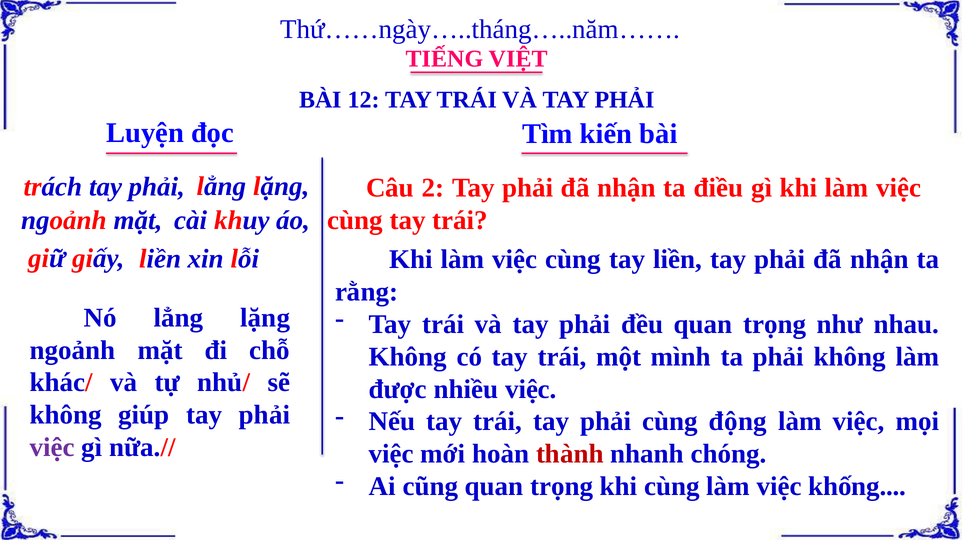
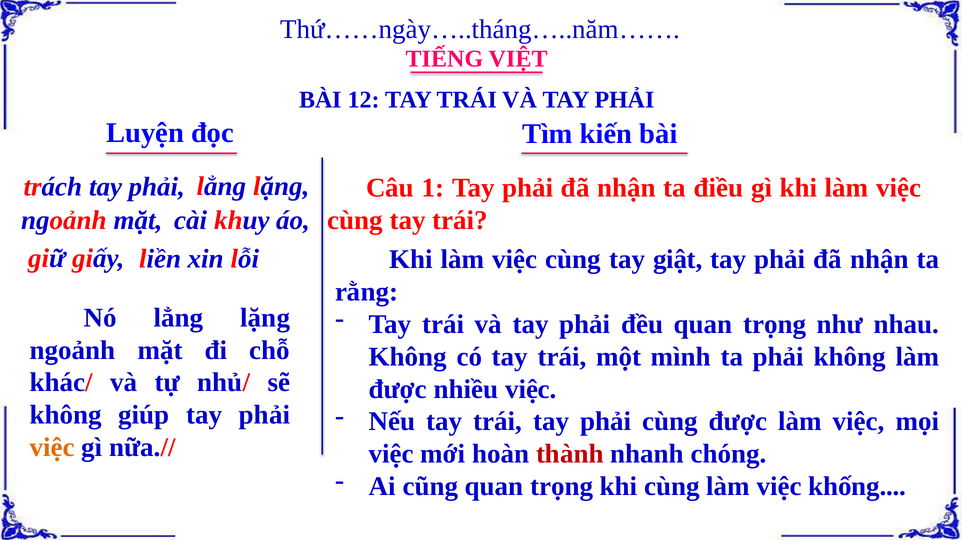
2: 2 -> 1 (433, 188)
tay liền: liền -> giật (678, 260)
cùng động: động -> được (738, 422)
việc colour: purple -> orange (52, 448)
